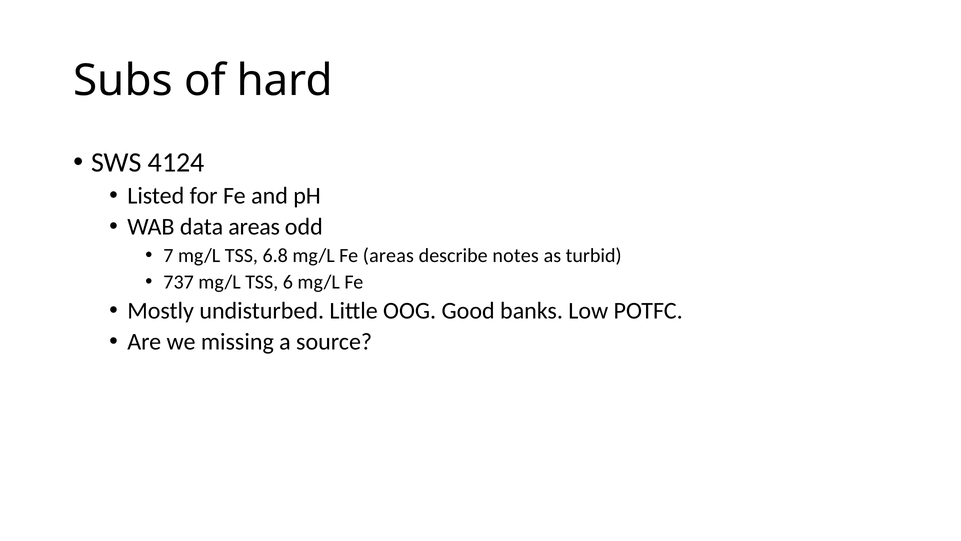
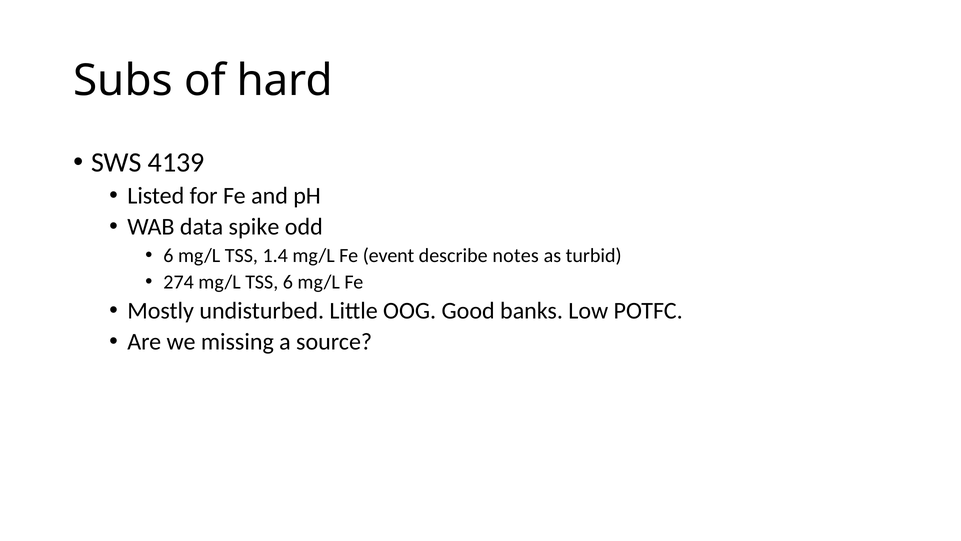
4124: 4124 -> 4139 (176, 162)
data areas: areas -> spike (254, 227)
7: 7 -> 6 (168, 255)
6.8: 6.8 -> 1.4 (275, 255)
Fe areas: areas -> event (389, 255)
737: 737 -> 274 (179, 282)
